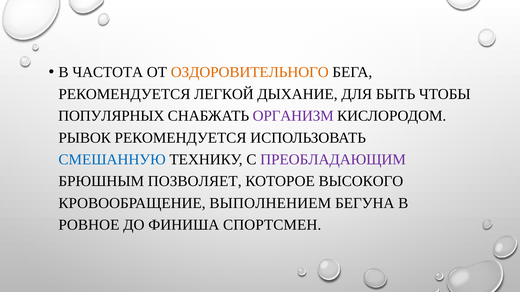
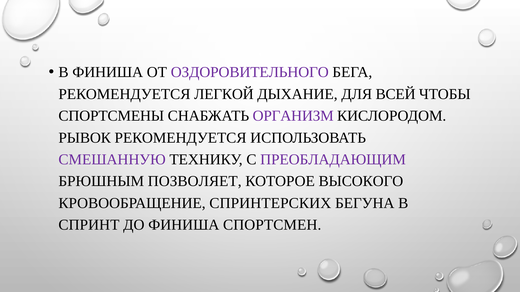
В ЧАСТОТА: ЧАСТОТА -> ФИНИША (108, 72)
ОЗДОРОВИТЕЛЬНОГО colour: orange -> purple (250, 72)
БЫТЬ: БЫТЬ -> ВСЕЙ (396, 94)
ПОПУЛЯРНЫХ: ПОПУЛЯРНЫХ -> СПОРТСМЕНЫ (111, 116)
СМЕШАННУЮ colour: blue -> purple (112, 160)
ВЫПОЛНЕНИЕМ: ВЫПОЛНЕНИЕМ -> СПРИНТЕРСКИХ (270, 203)
РОВНОЕ: РОВНОЕ -> СПРИНТ (89, 225)
